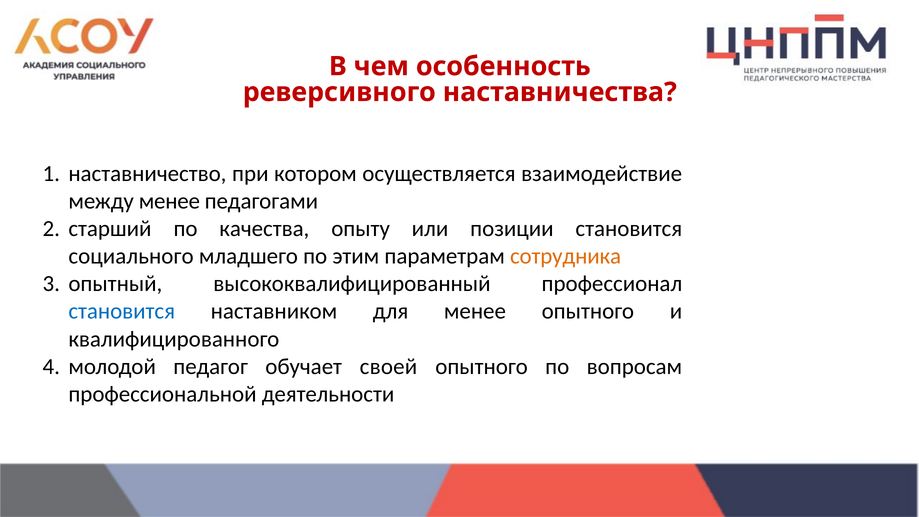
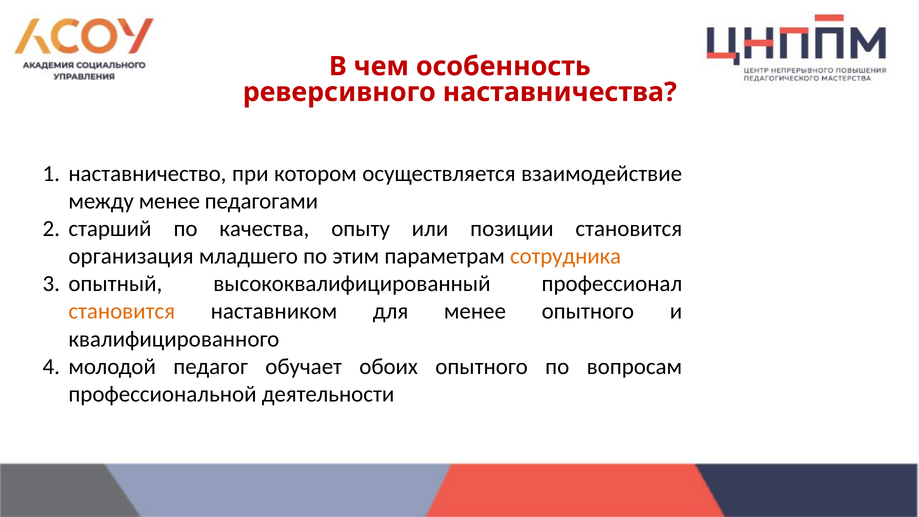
социального: социального -> организация (131, 256)
становится colour: blue -> orange (122, 311)
своей: своей -> обоих (389, 367)
